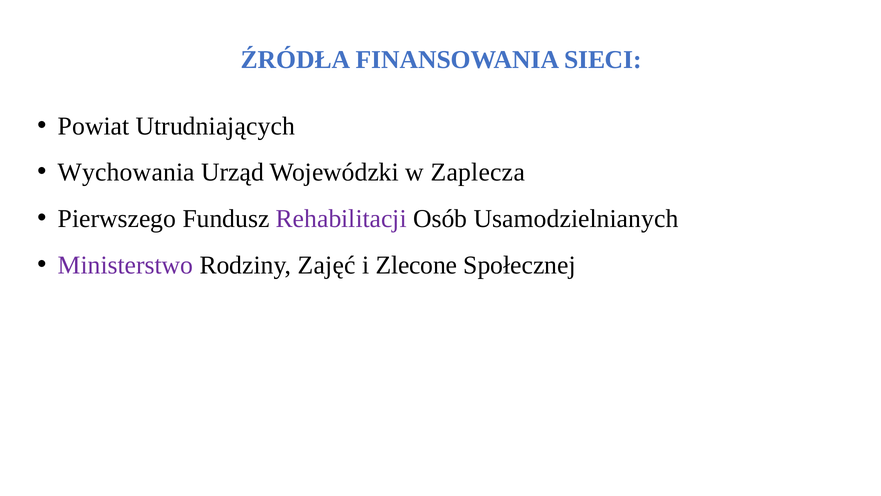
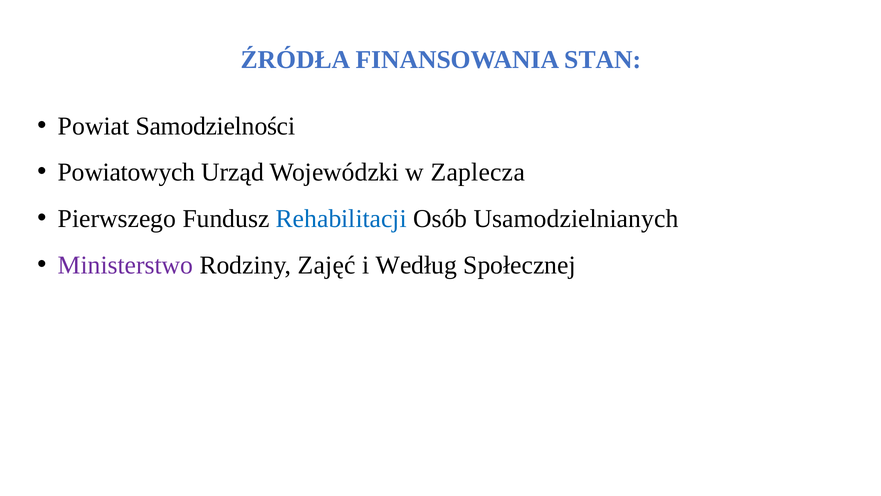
SIECI: SIECI -> STAN (603, 60)
Utrudniających: Utrudniających -> Samodzielności (215, 126)
Wychowania: Wychowania -> Powiatowych (127, 172)
Rehabilitacji colour: purple -> blue (341, 219)
Zlecone: Zlecone -> Według (416, 265)
